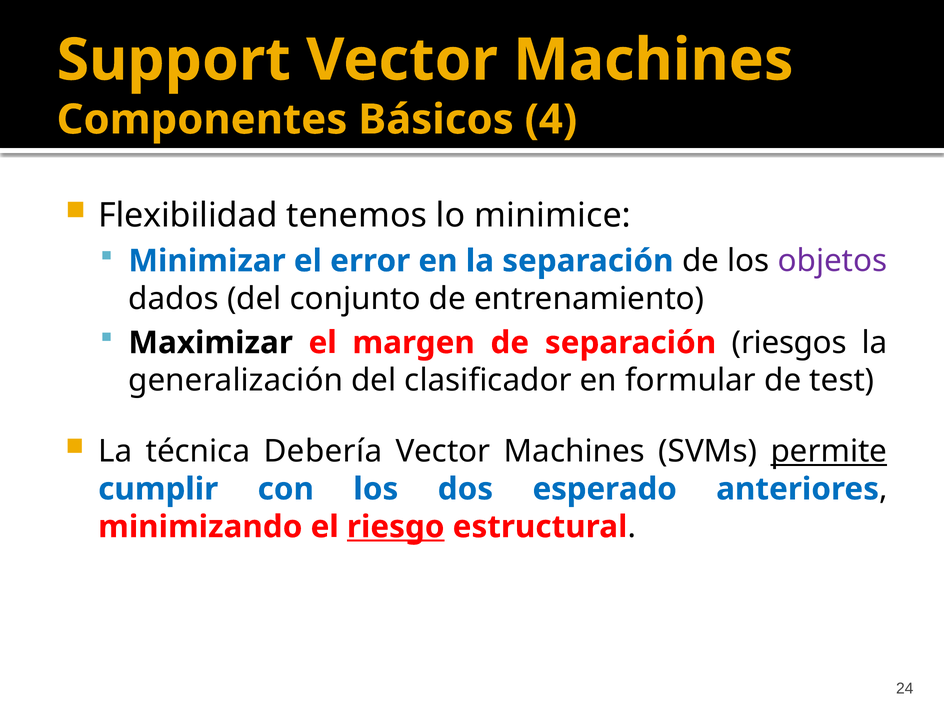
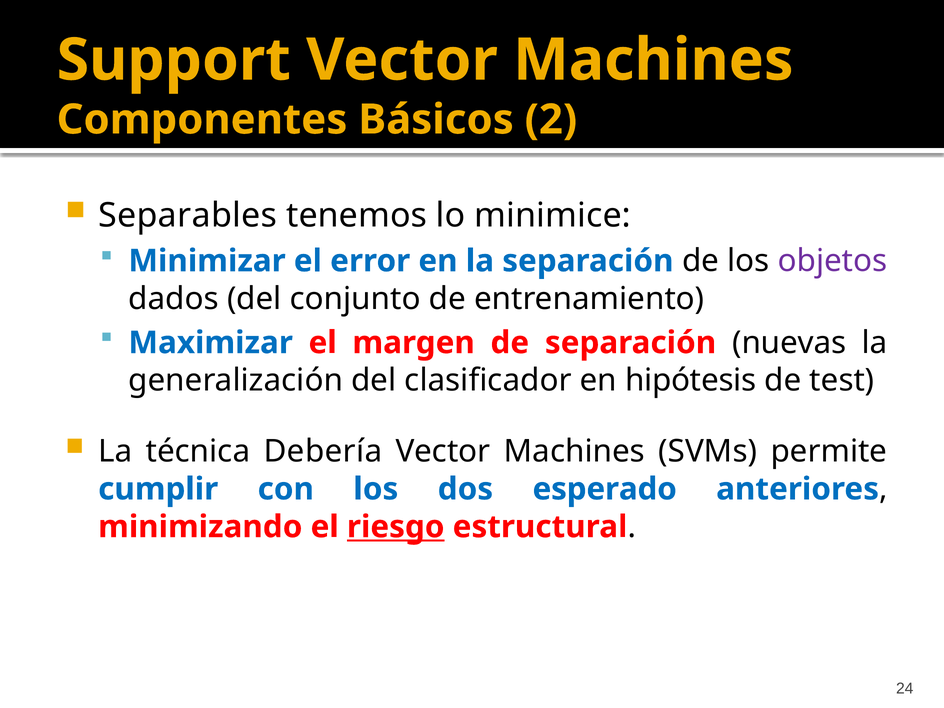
4: 4 -> 2 (551, 120)
Flexibilidad: Flexibilidad -> Separables (188, 216)
Maximizar colour: black -> blue (211, 343)
riesgos: riesgos -> nuevas (789, 343)
formular: formular -> hipótesis (691, 381)
permite underline: present -> none (829, 451)
